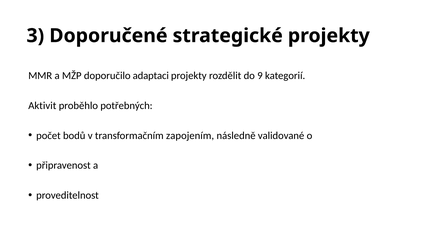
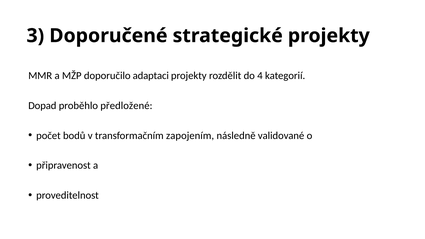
9: 9 -> 4 (260, 76)
Aktivit: Aktivit -> Dopad (42, 106)
potřebných: potřebných -> předložené (126, 106)
